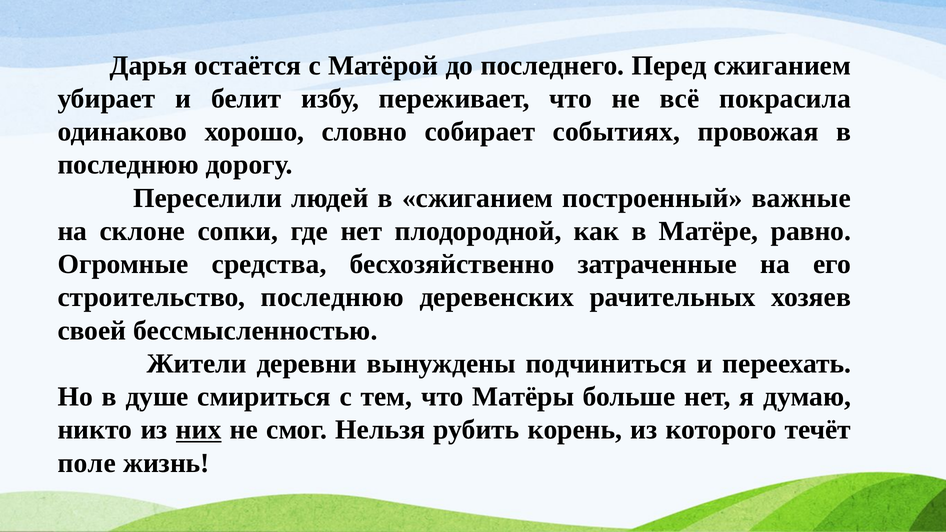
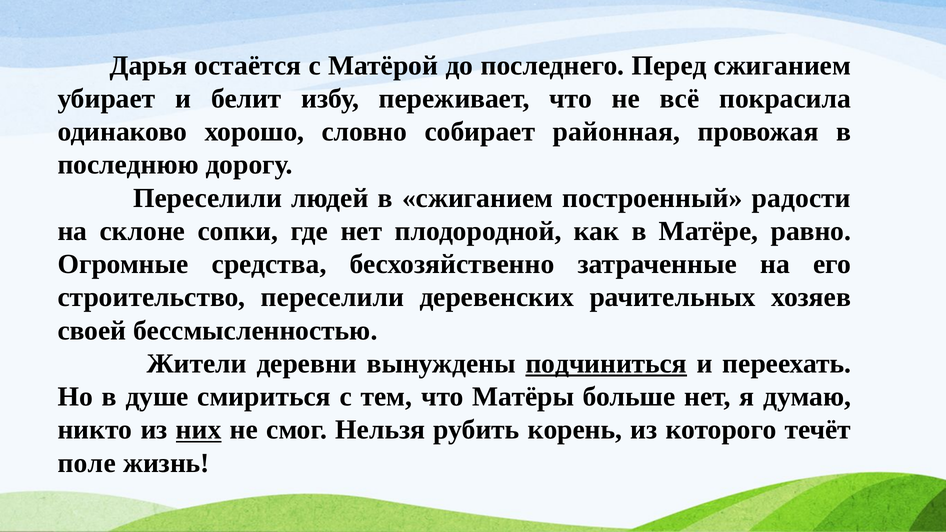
событиях: событиях -> районная (616, 132)
важные: важные -> радости (801, 198)
строительство последнюю: последнюю -> переселили (332, 297)
подчиниться underline: none -> present (606, 364)
